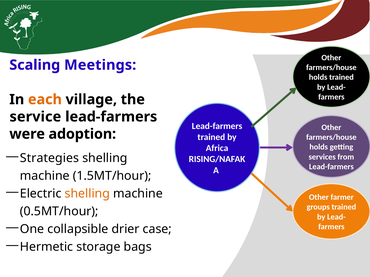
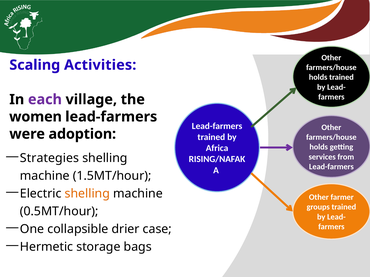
Meetings: Meetings -> Activities (100, 65)
each colour: orange -> purple (45, 100)
service: service -> women (36, 117)
